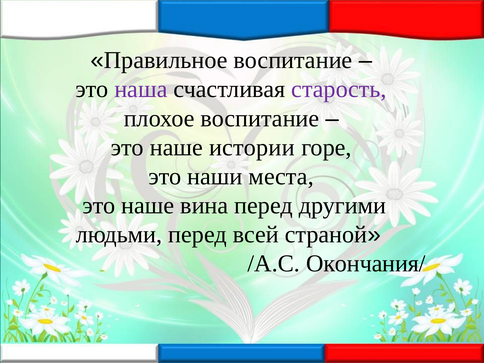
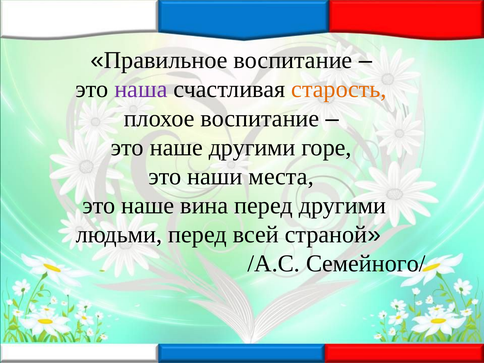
старость colour: purple -> orange (339, 89)
наше истории: истории -> другими (252, 147)
Окончания/: Окончания/ -> Семейного/ (366, 264)
